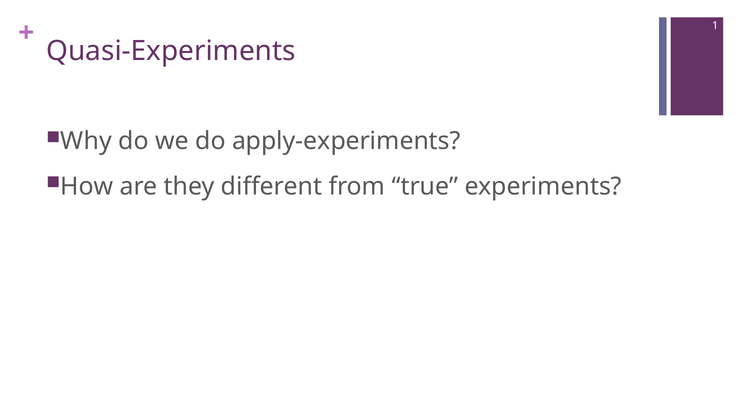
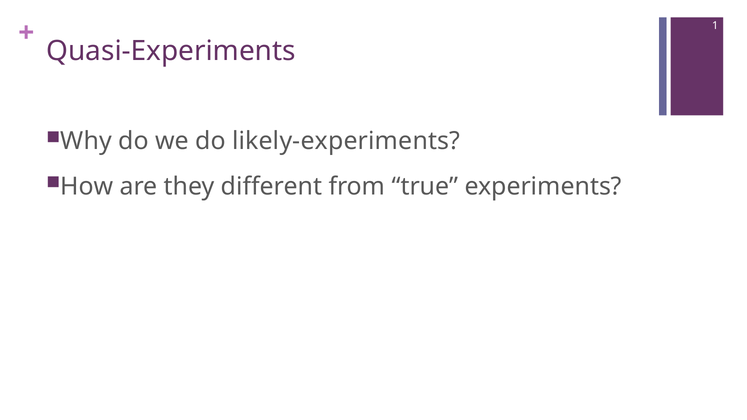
apply-experiments: apply-experiments -> likely-experiments (346, 141)
